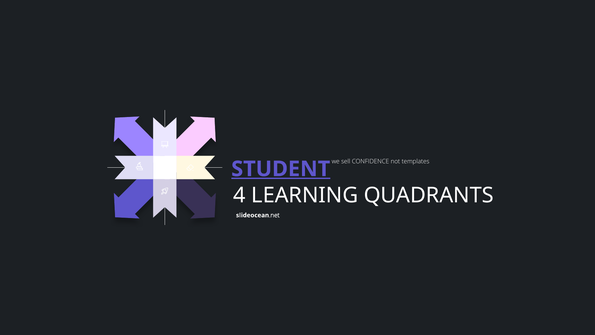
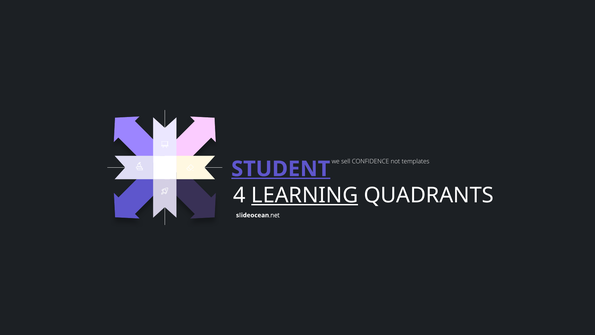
LEARNING underline: none -> present (305, 195)
